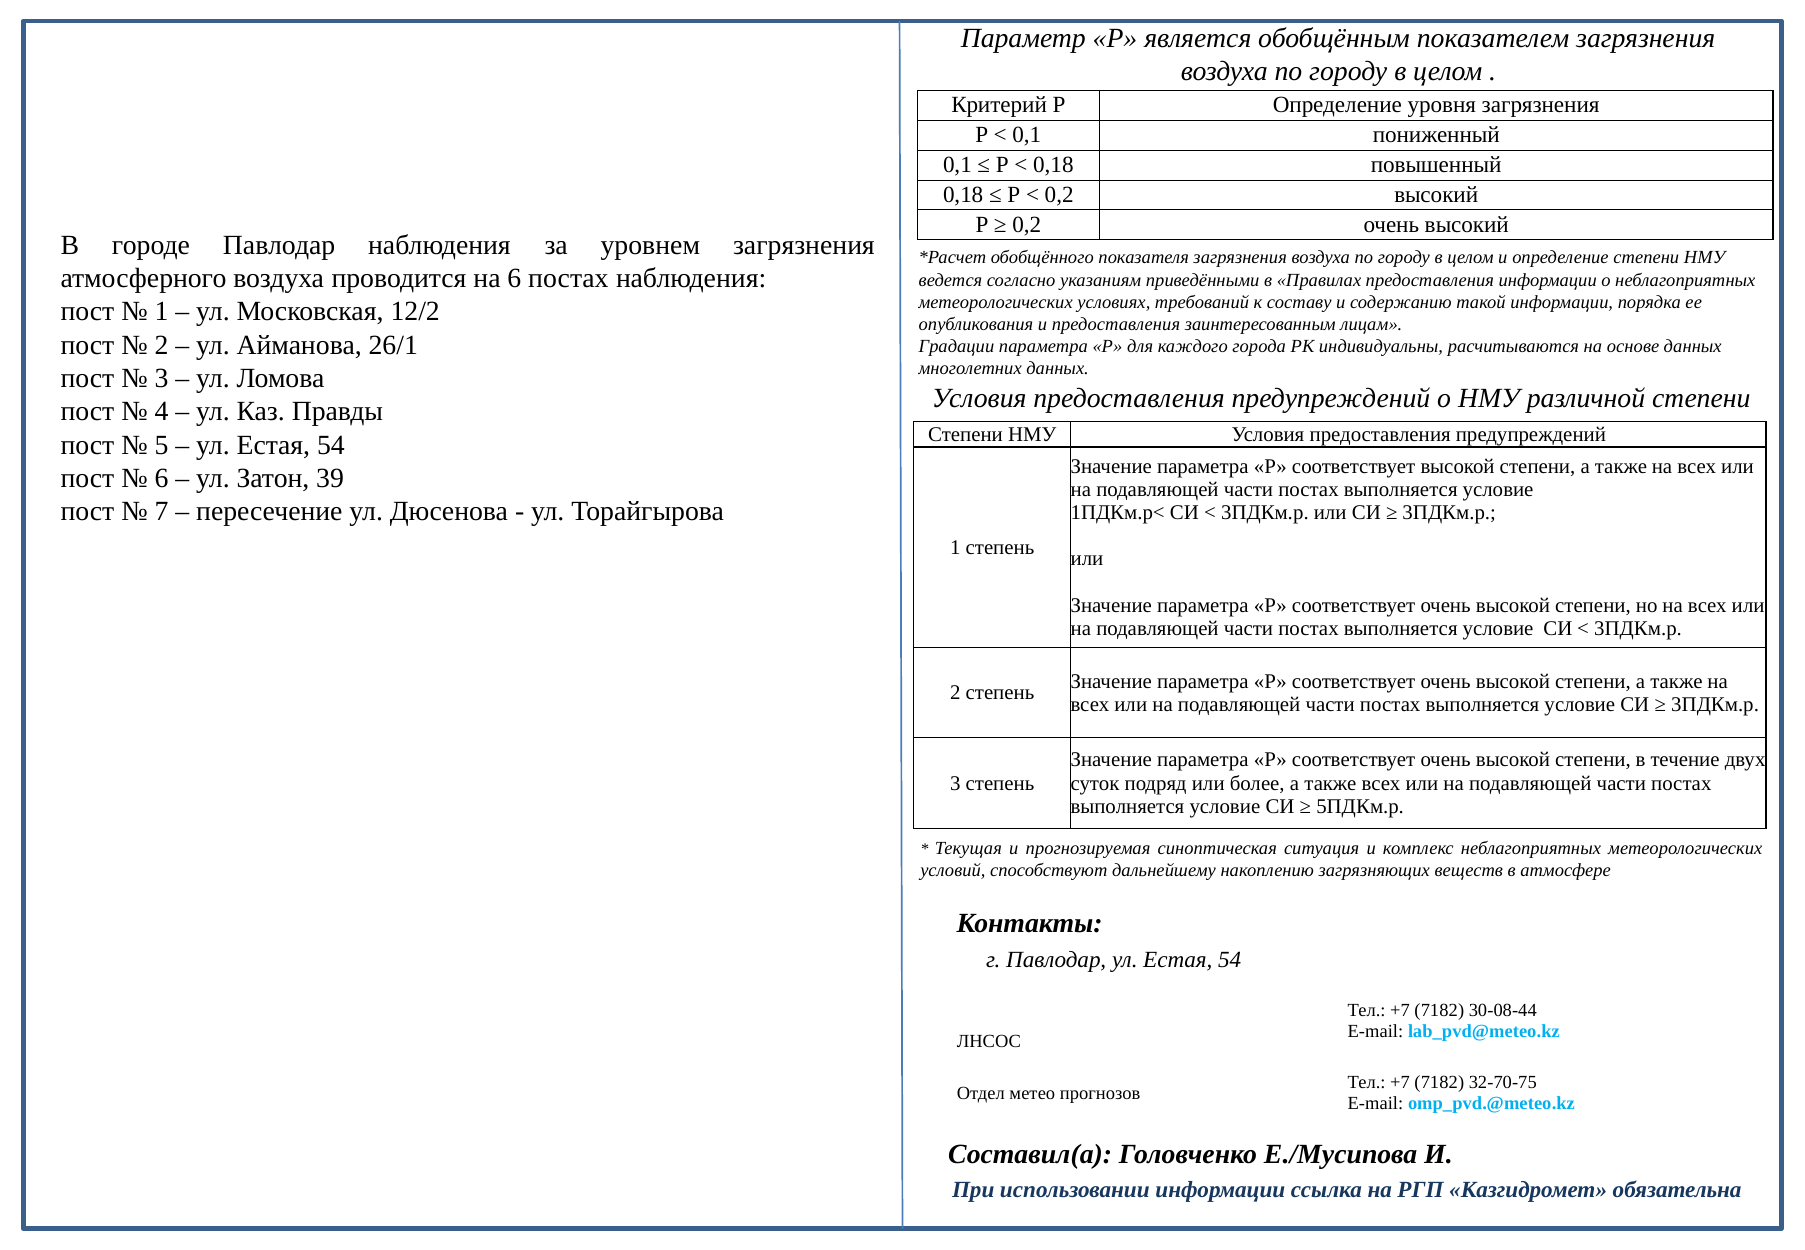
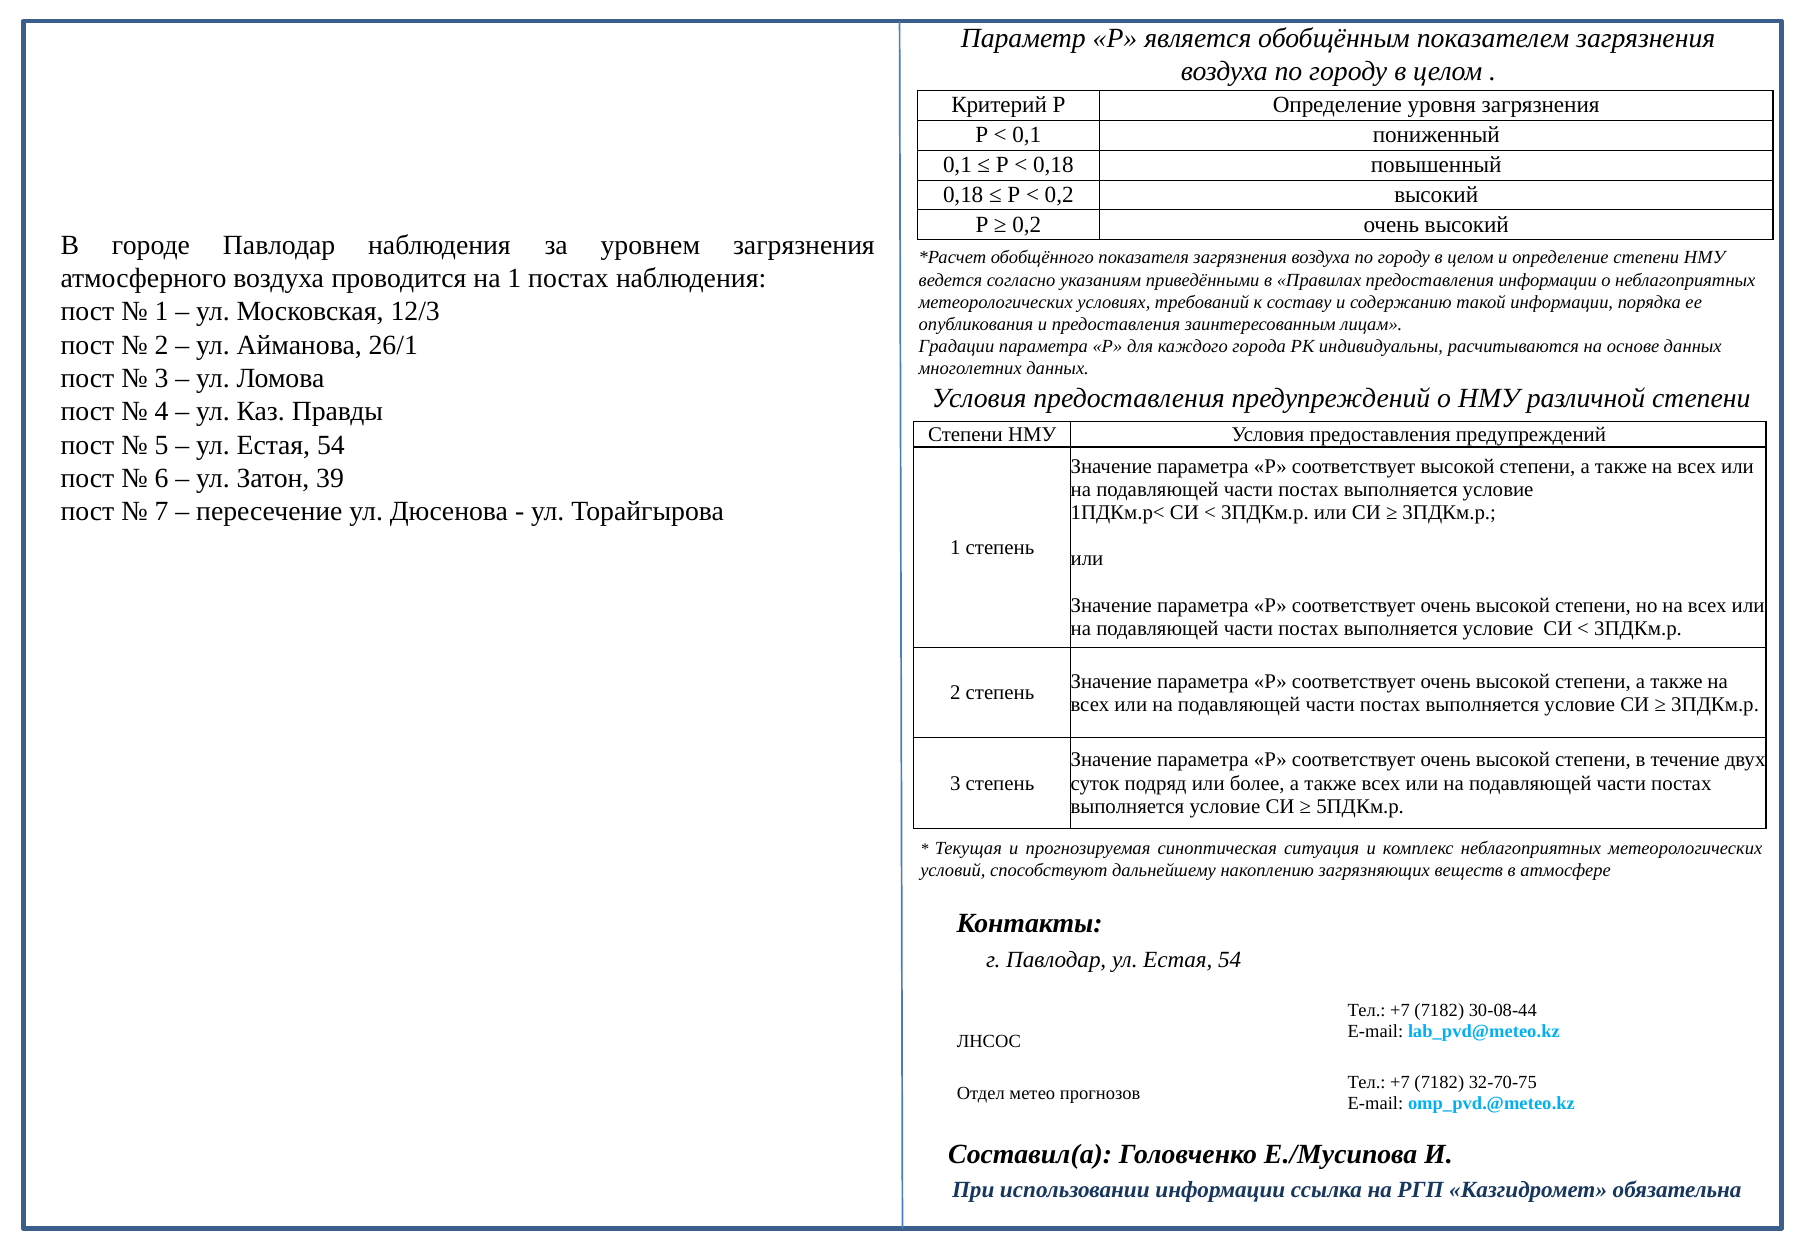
на 6: 6 -> 1 (514, 278)
12/2: 12/2 -> 12/3 (415, 311)
